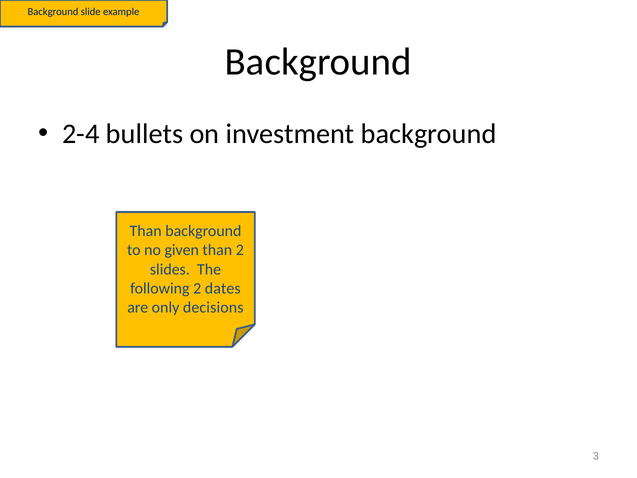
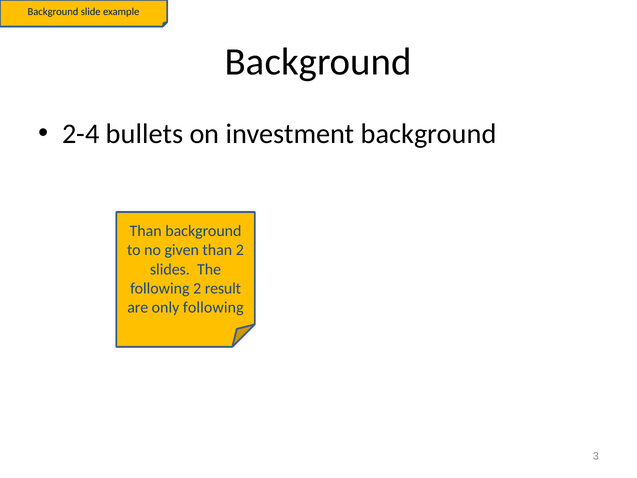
dates: dates -> result (223, 288)
only decisions: decisions -> following (213, 307)
